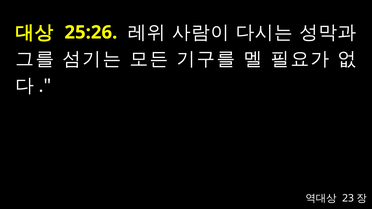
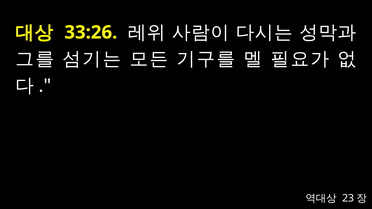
25:26: 25:26 -> 33:26 (91, 32)
